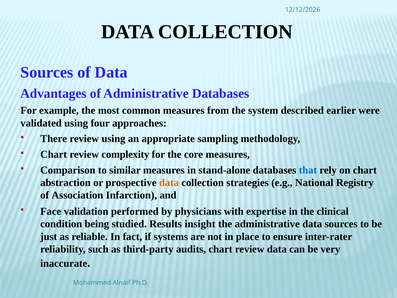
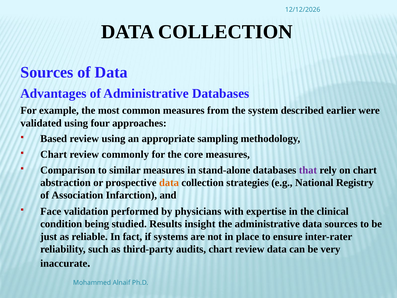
There: There -> Based (54, 139)
complexity: complexity -> commonly (125, 154)
that colour: blue -> purple (308, 170)
